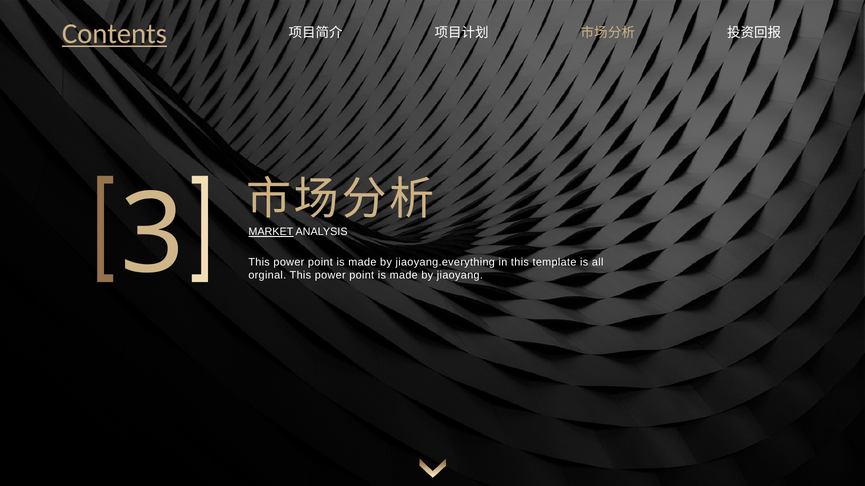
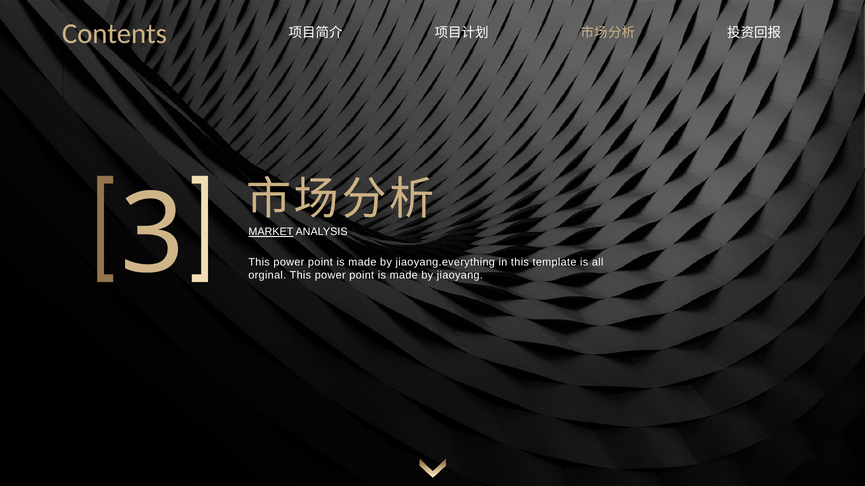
Contents underline: present -> none (114, 34)
